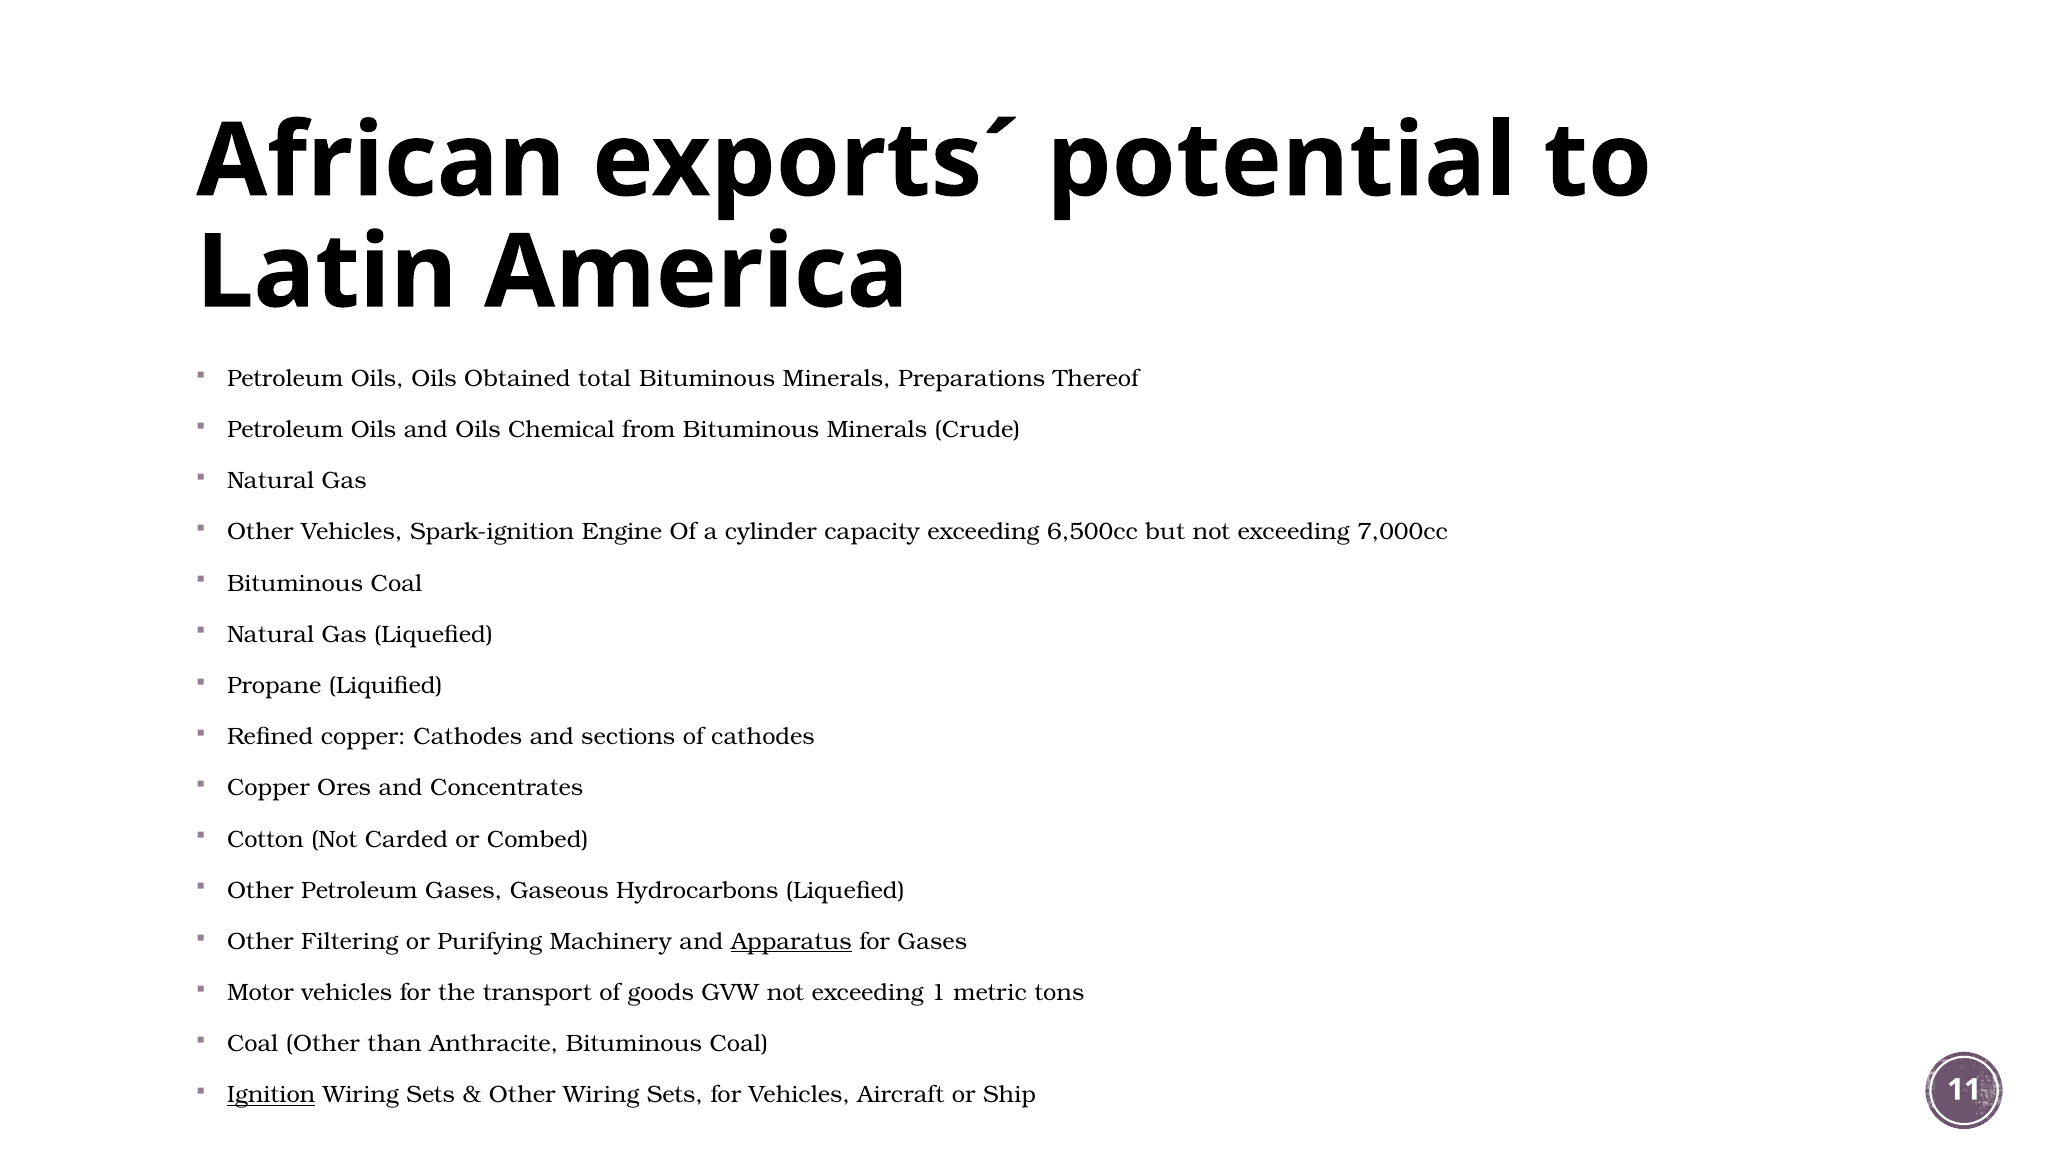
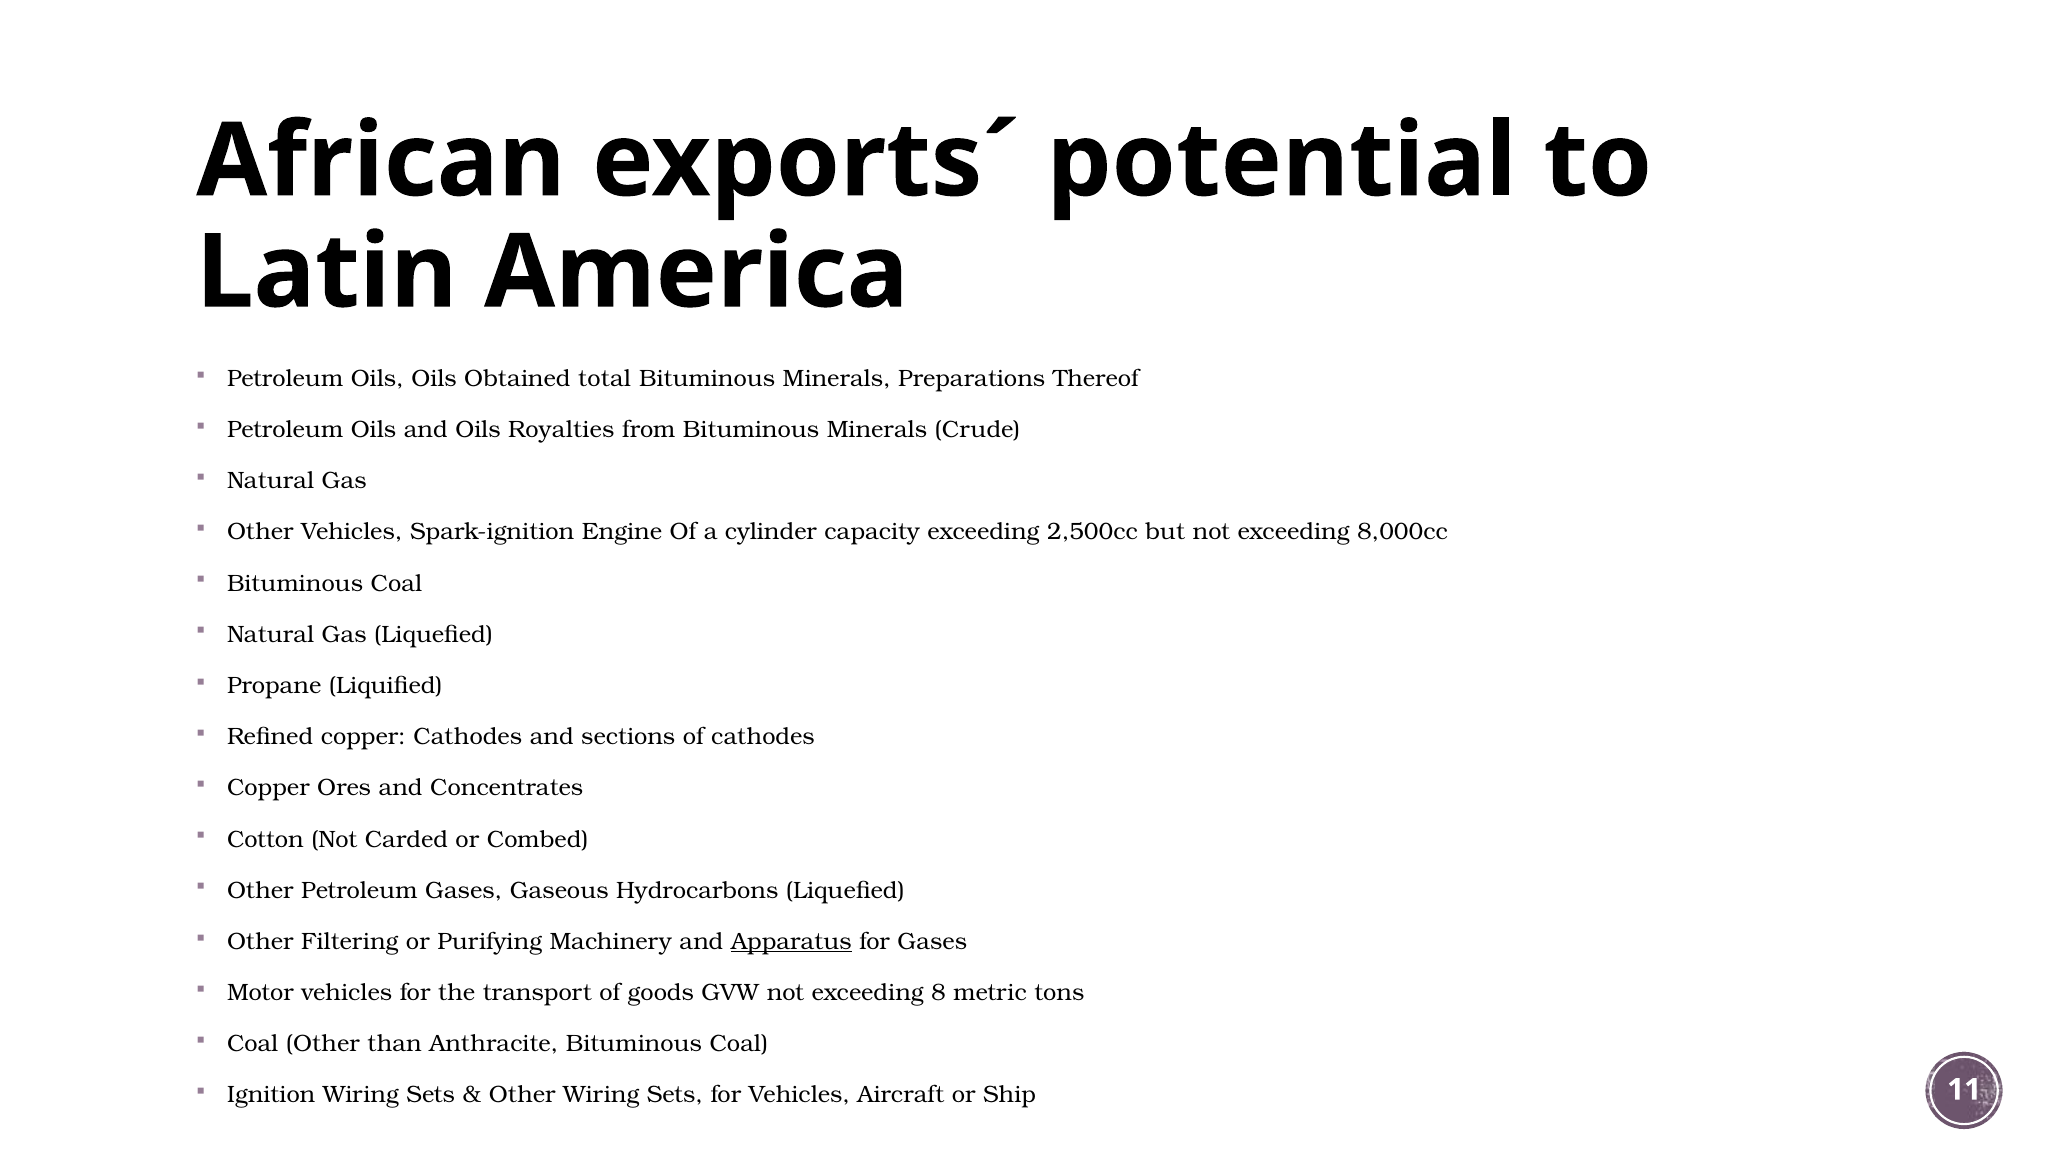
Chemical: Chemical -> Royalties (561, 430)
6,500cc: 6,500cc -> 2,500cc (1092, 532)
7,000cc: 7,000cc -> 8,000cc (1402, 532)
1: 1 -> 8 (939, 993)
Ignition underline: present -> none (271, 1095)
